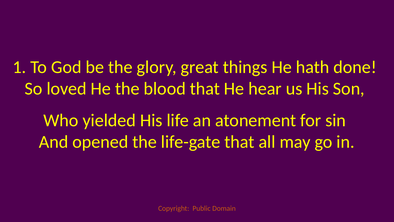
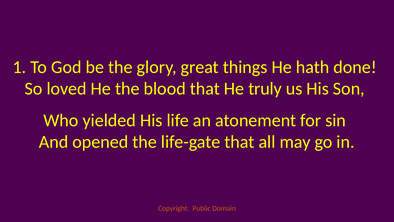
hear: hear -> truly (265, 89)
